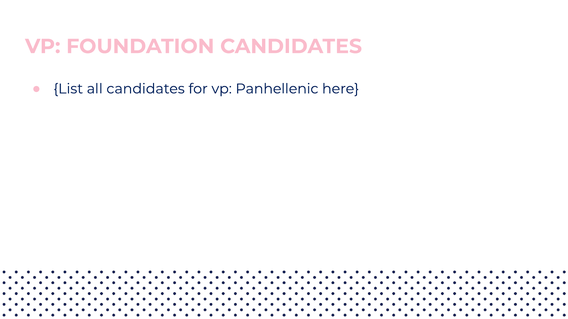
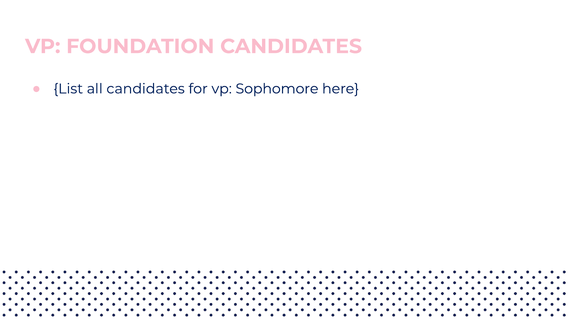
Panhellenic: Panhellenic -> Sophomore (277, 89)
